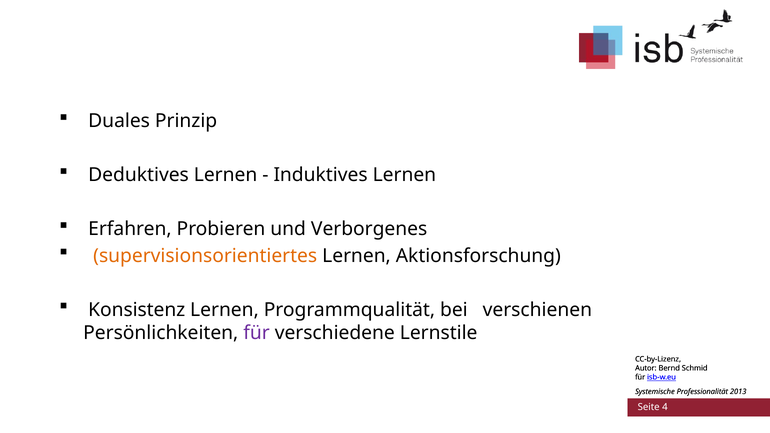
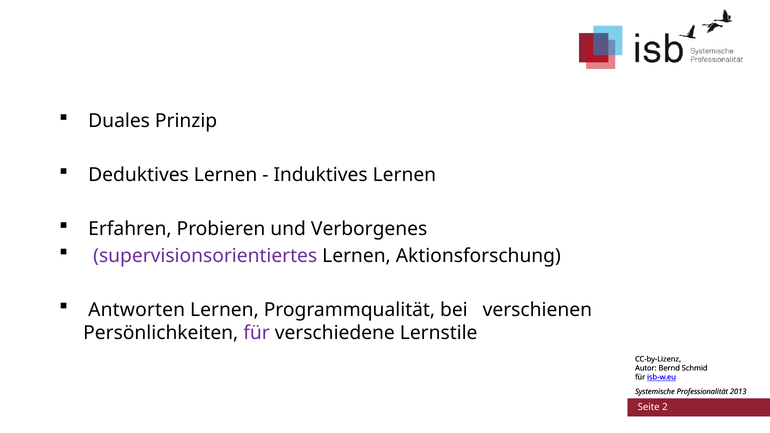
supervisionsorientiertes colour: orange -> purple (205, 256)
Konsistenz: Konsistenz -> Antworten (137, 310)
4: 4 -> 2 (665, 407)
